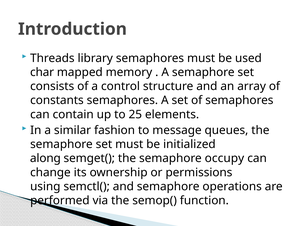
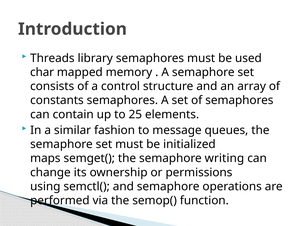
along: along -> maps (45, 159)
occupy: occupy -> writing (224, 159)
